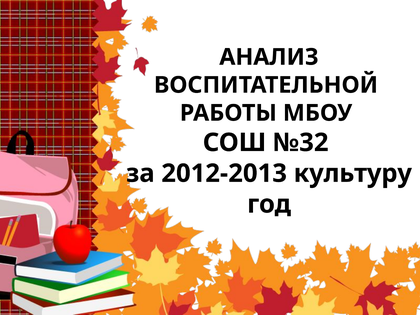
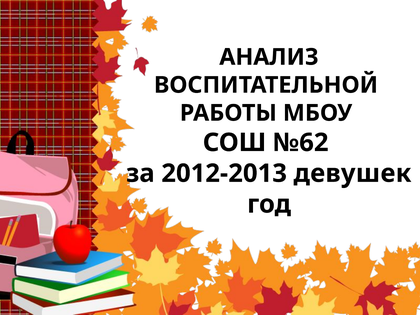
№32: №32 -> №62 (301, 143)
культуру: культуру -> девушек (353, 173)
